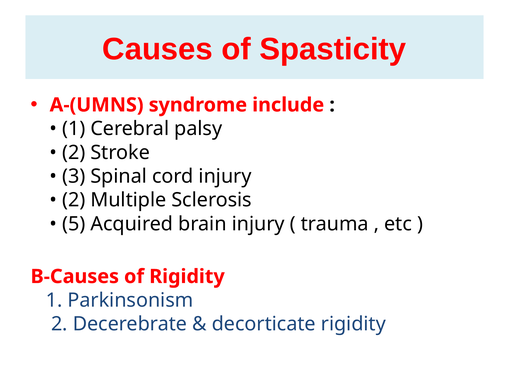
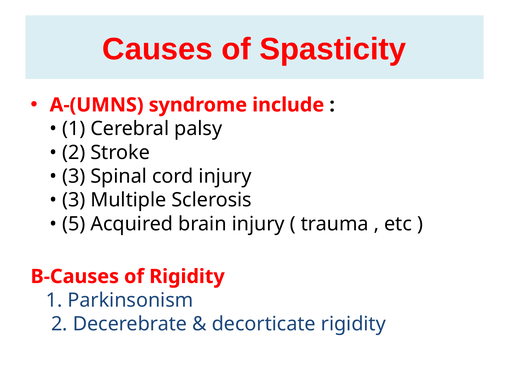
2: 2 -> 3 (74, 200)
